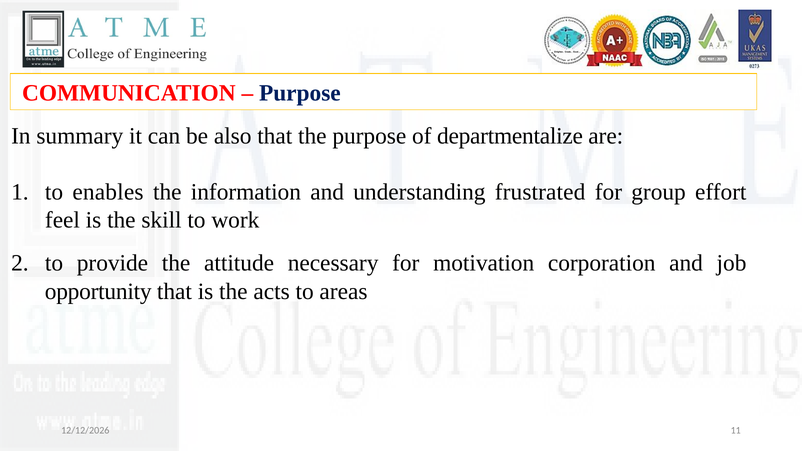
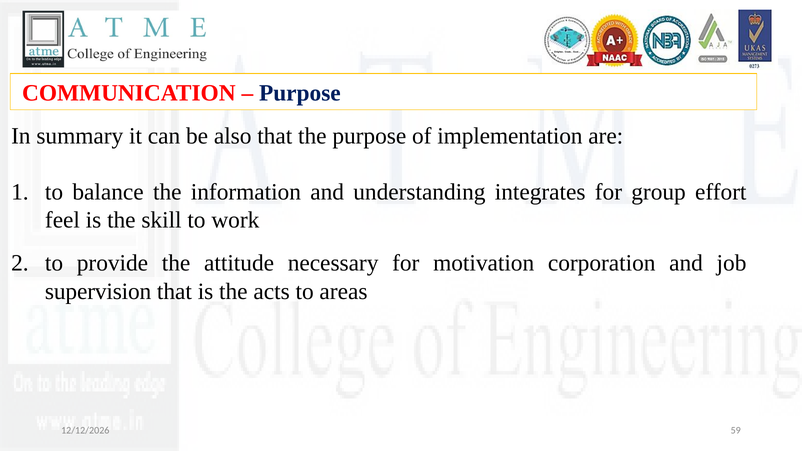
departmentalize: departmentalize -> implementation (510, 136)
enables: enables -> balance (108, 192)
frustrated: frustrated -> integrates (540, 192)
opportunity: opportunity -> supervision (98, 291)
11: 11 -> 59 (736, 431)
